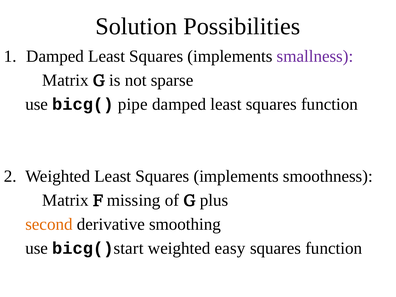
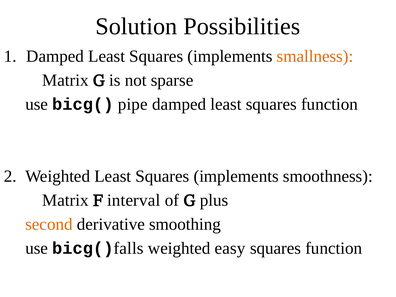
smallness colour: purple -> orange (315, 56)
missing: missing -> interval (134, 200)
start: start -> falls (129, 248)
